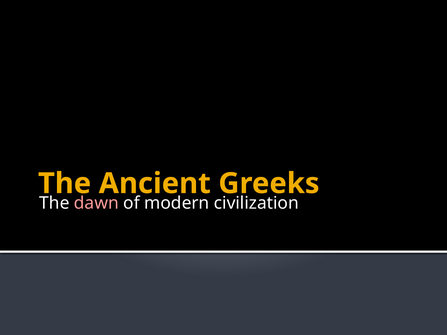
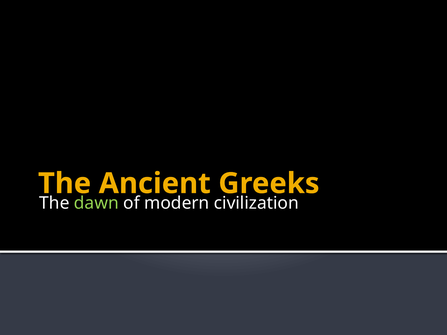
dawn colour: pink -> light green (96, 203)
